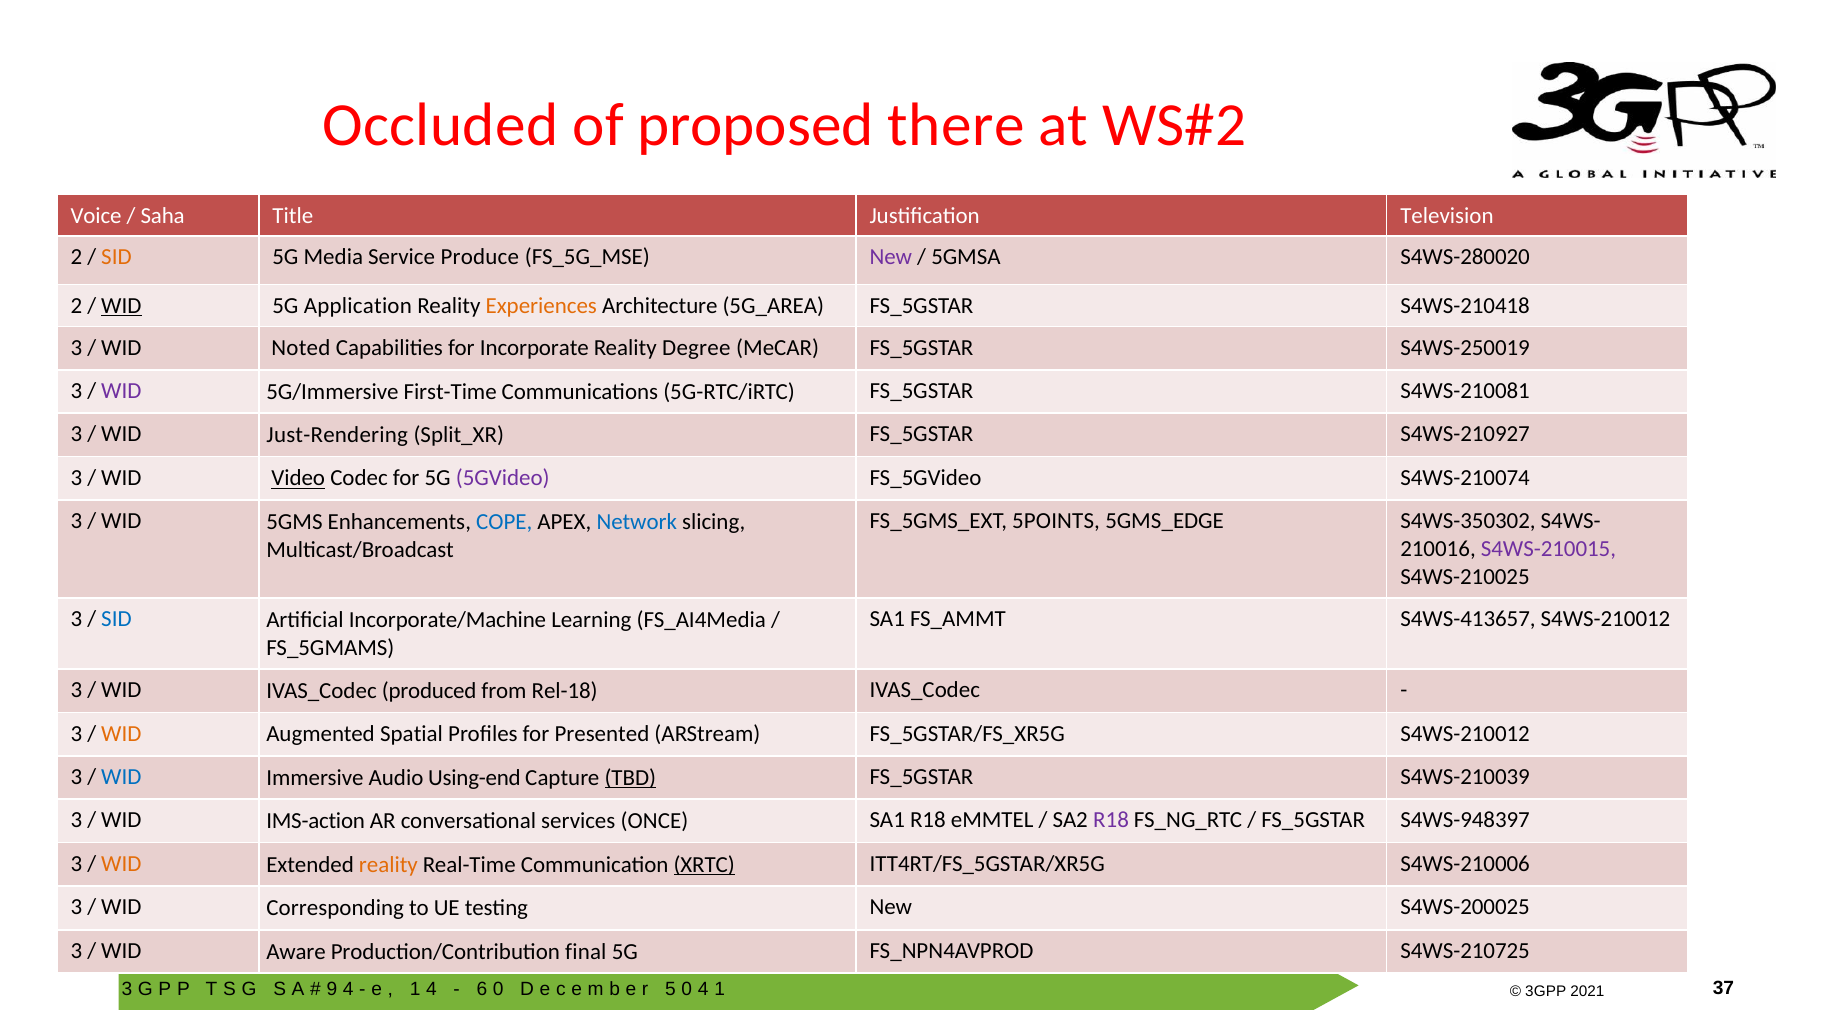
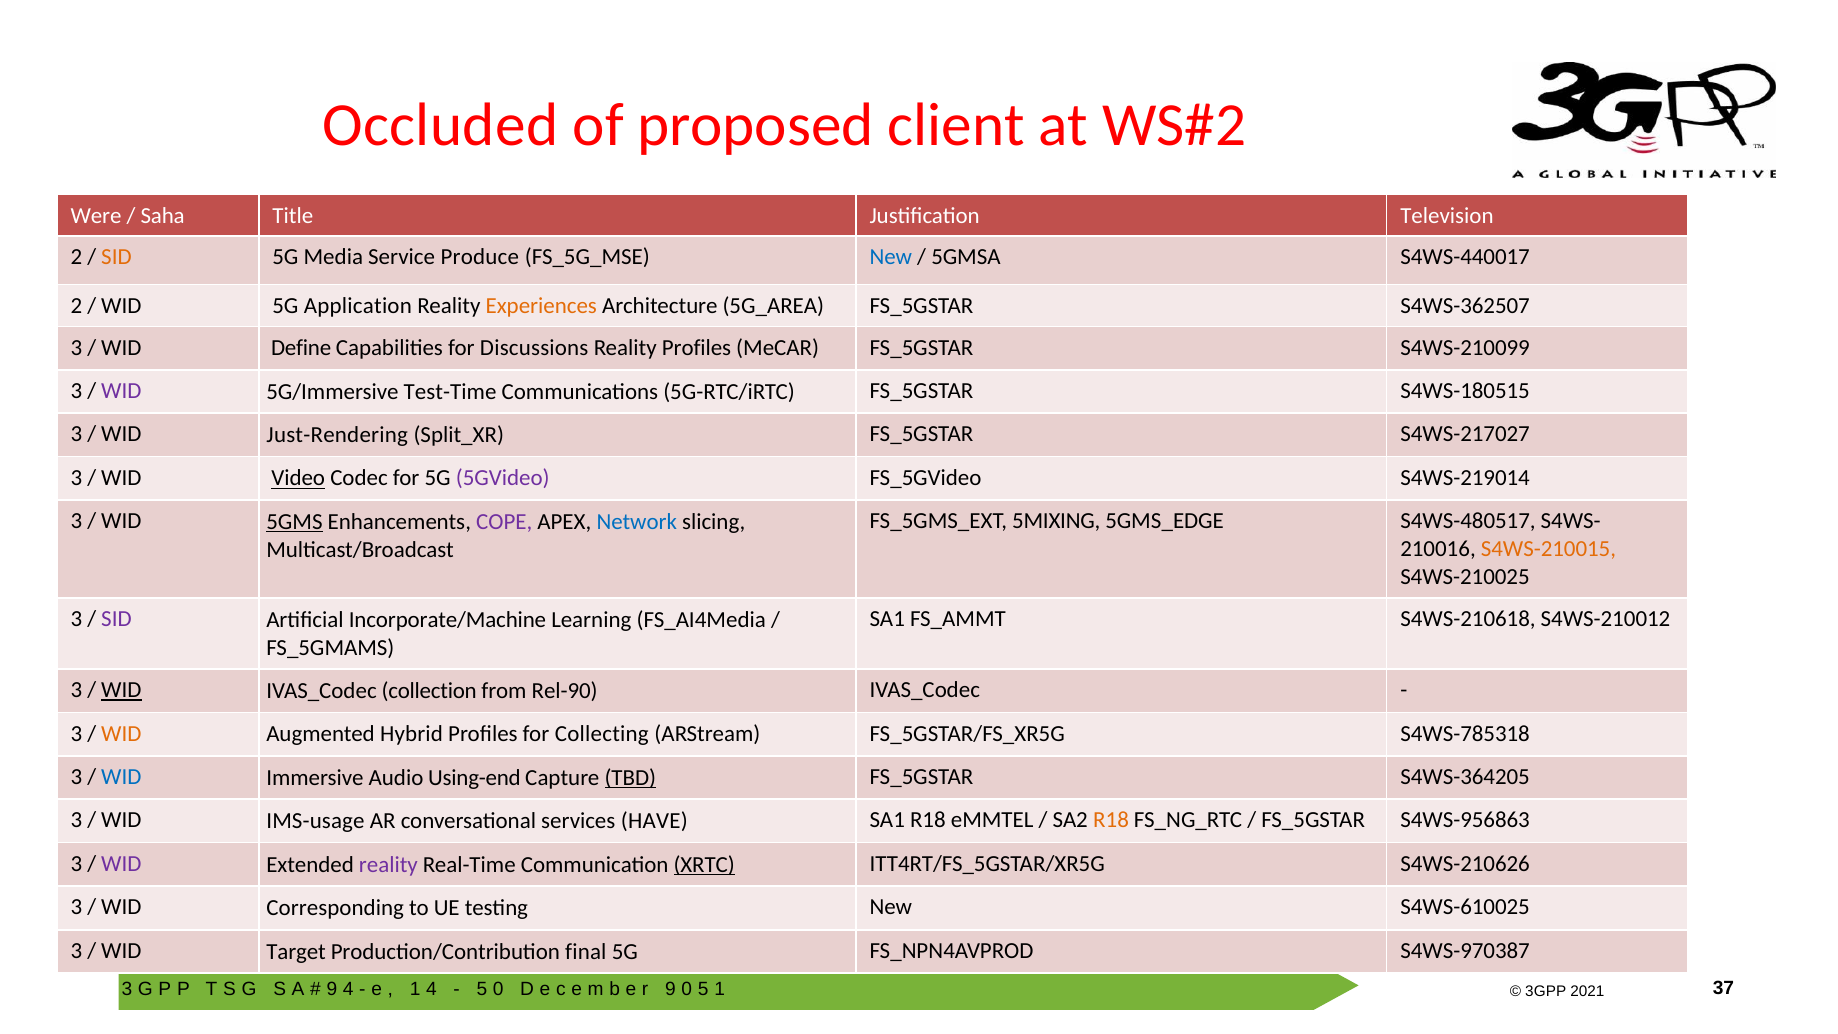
there: there -> client (956, 125)
Voice: Voice -> Were (96, 215)
New colour: purple -> blue (891, 257)
S4WS-280020: S4WS-280020 -> S4WS-440017 (1465, 257)
WID underline: present -> none (121, 306)
S4WS-210418: S4WS-210418 -> S4WS-362507 (1465, 306)
Noted: Noted -> Define (301, 348)
Incorporate: Incorporate -> Discussions (534, 348)
Reality Degree: Degree -> Profiles (696, 348)
S4WS-250019: S4WS-250019 -> S4WS-210099 (1465, 347)
First-Time: First-Time -> Test-Time (450, 392)
S4WS-210081: S4WS-210081 -> S4WS-180515 (1465, 391)
S4WS-210927: S4WS-210927 -> S4WS-217027 (1465, 434)
S4WS-210074: S4WS-210074 -> S4WS-219014 (1465, 478)
5GMS underline: none -> present (294, 522)
COPE colour: blue -> purple (504, 522)
5POINTS: 5POINTS -> 5MIXING (1056, 521)
S4WS-350302: S4WS-350302 -> S4WS-480517 (1468, 521)
S4WS-210015 colour: purple -> orange (1548, 549)
SID colour: blue -> purple (116, 619)
S4WS-413657: S4WS-413657 -> S4WS-210618 (1468, 619)
WID underline: none -> present (121, 690)
produced: produced -> collection (429, 691)
Rel-18: Rel-18 -> Rel-90 (565, 691)
Spatial: Spatial -> Hybrid (411, 734)
Presented: Presented -> Collecting (602, 734)
S4WS-210012: S4WS-210012 -> S4WS-785318 (1465, 733)
S4WS-210039: S4WS-210039 -> S4WS-364205 (1465, 777)
IMS-action: IMS-action -> IMS-usage (315, 821)
ONCE: ONCE -> HAVE (654, 821)
R18 colour: purple -> orange (1111, 820)
S4WS-948397: S4WS-948397 -> S4WS-956863 (1465, 820)
WID colour: orange -> purple (121, 864)
reality colour: orange -> purple (388, 864)
S4WS-210006: S4WS-210006 -> S4WS-210626 (1465, 864)
S4WS-200025: S4WS-200025 -> S4WS-610025 (1465, 907)
Aware: Aware -> Target (296, 952)
S4WS-210725: S4WS-210725 -> S4WS-970387 (1465, 951)
6: 6 -> 5 (482, 989)
5: 5 -> 9 (670, 989)
4: 4 -> 5 (703, 989)
